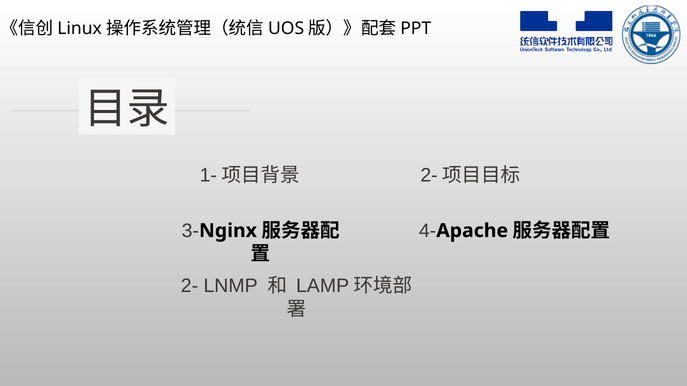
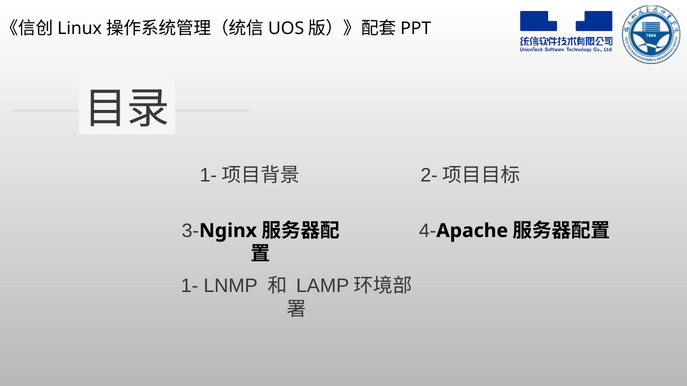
2-: 2- -> 1- (189, 286)
